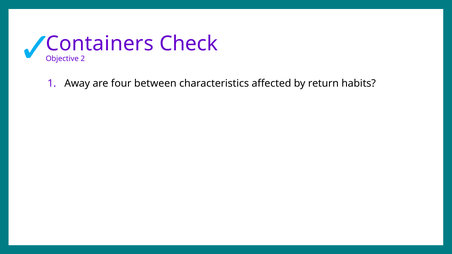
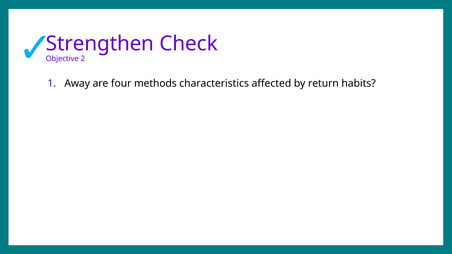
Containers: Containers -> Strengthen (100, 44)
between: between -> methods (155, 83)
